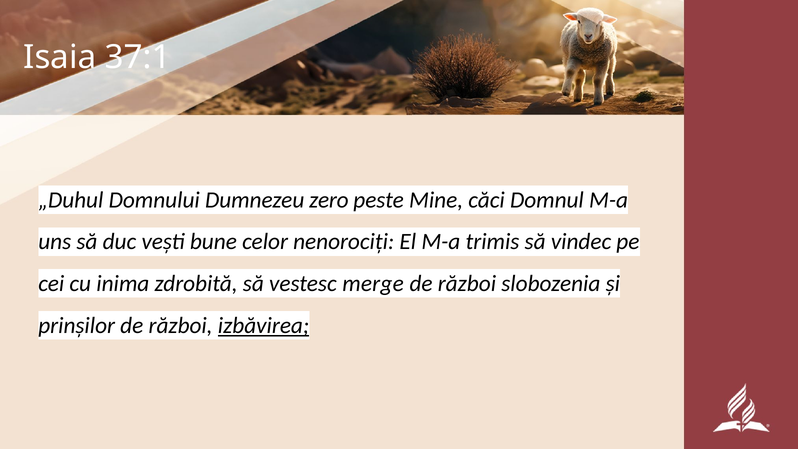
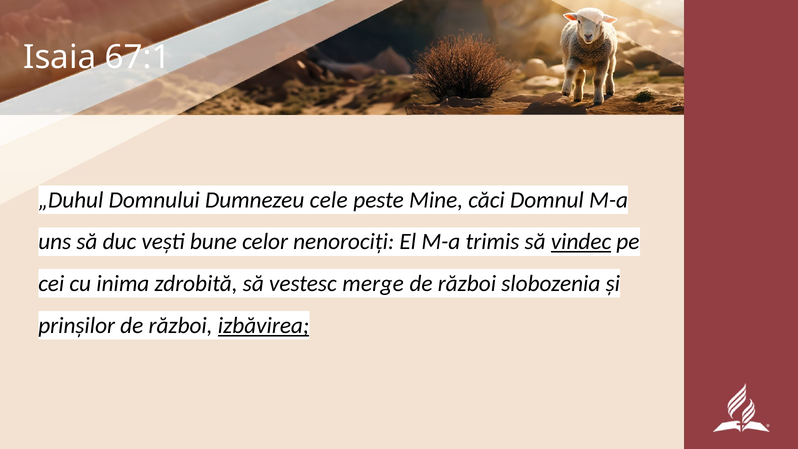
37:1: 37:1 -> 67:1 (138, 57)
zero: zero -> cele (329, 200)
vindec underline: none -> present (581, 242)
